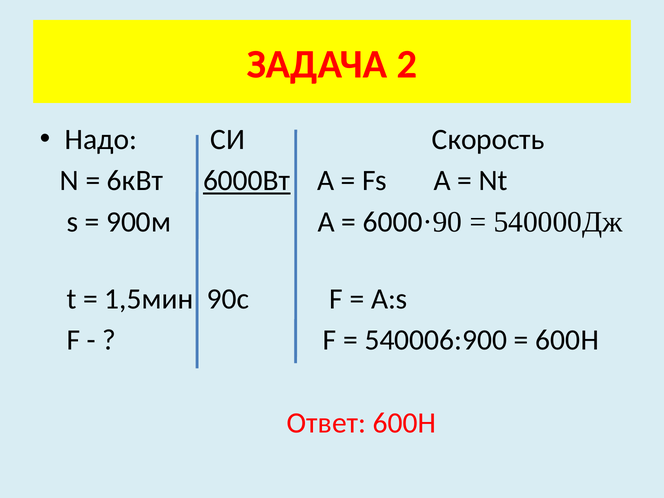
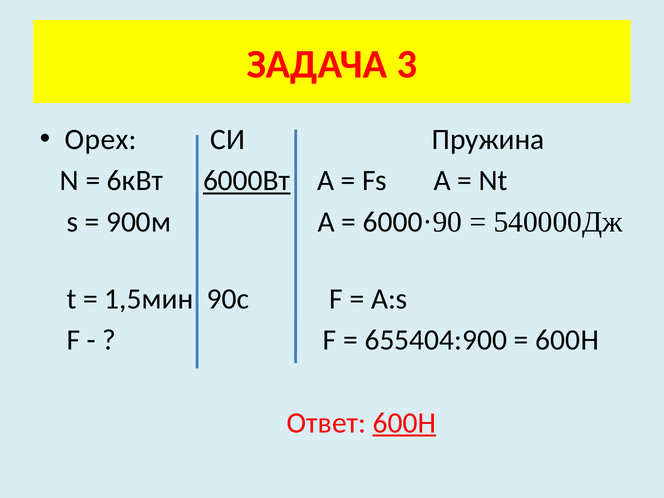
2: 2 -> 3 (407, 64)
Надо: Надо -> Орех (101, 139)
Скорость: Скорость -> Пружина (488, 139)
540006:900: 540006:900 -> 655404:900 (436, 340)
600Н underline: none -> present (404, 423)
